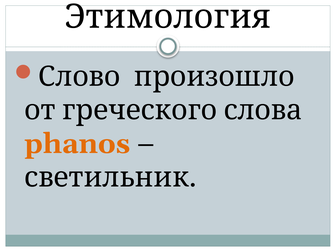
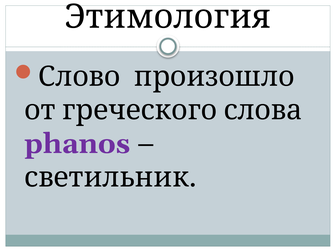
phanos colour: orange -> purple (77, 144)
